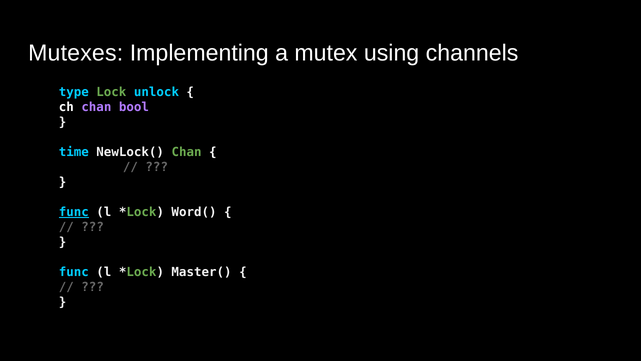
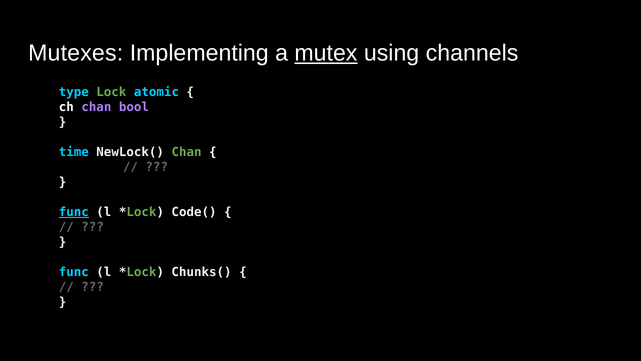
mutex underline: none -> present (326, 53)
unlock: unlock -> atomic (156, 92)
Word(: Word( -> Code( (194, 212)
Master(: Master( -> Chunks( (202, 272)
